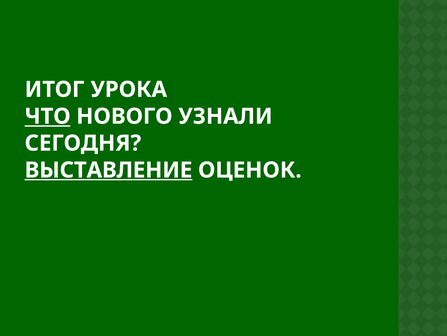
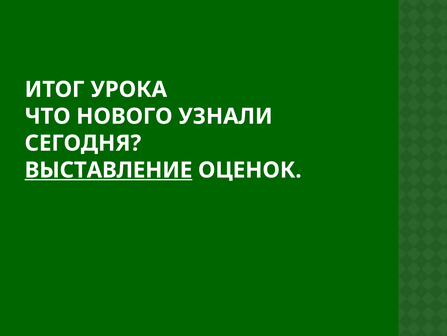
ЧТО underline: present -> none (48, 116)
